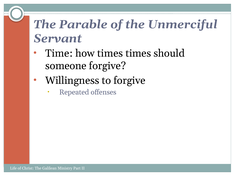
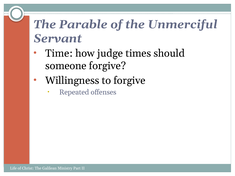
how times: times -> judge (110, 53)
